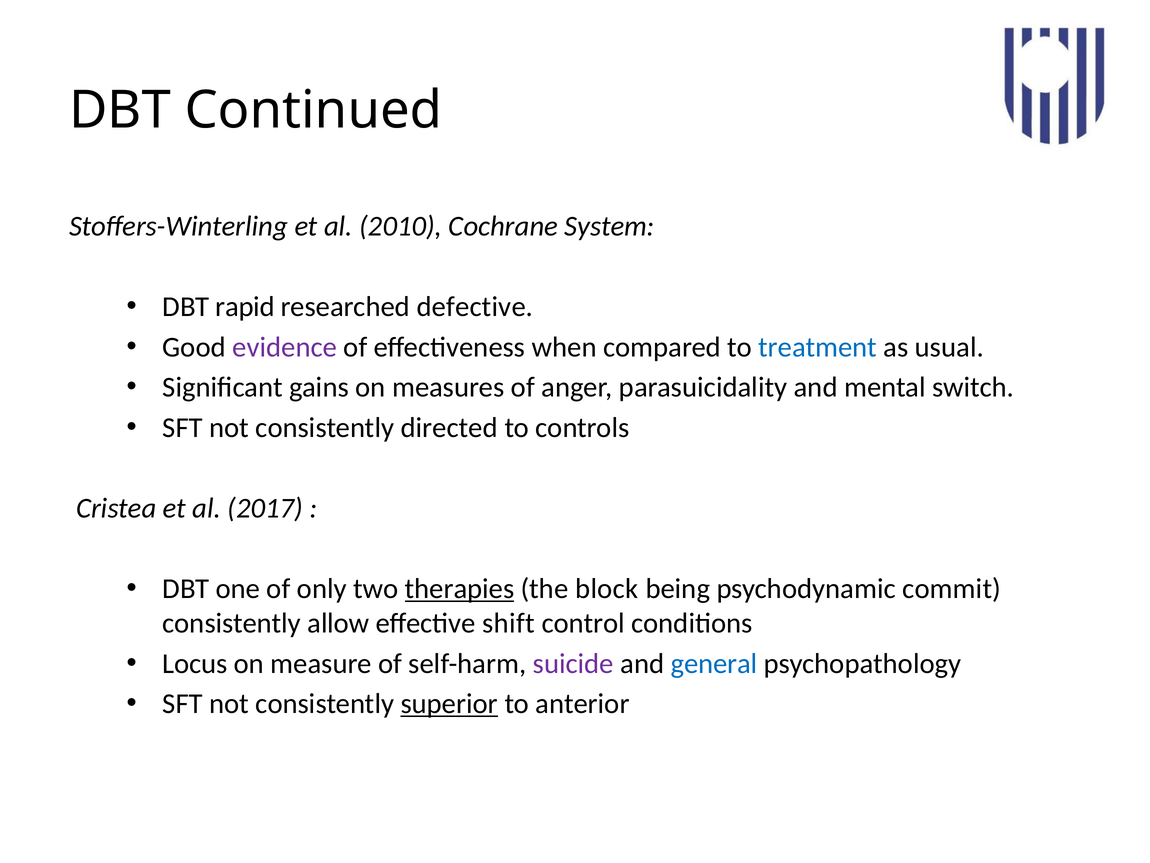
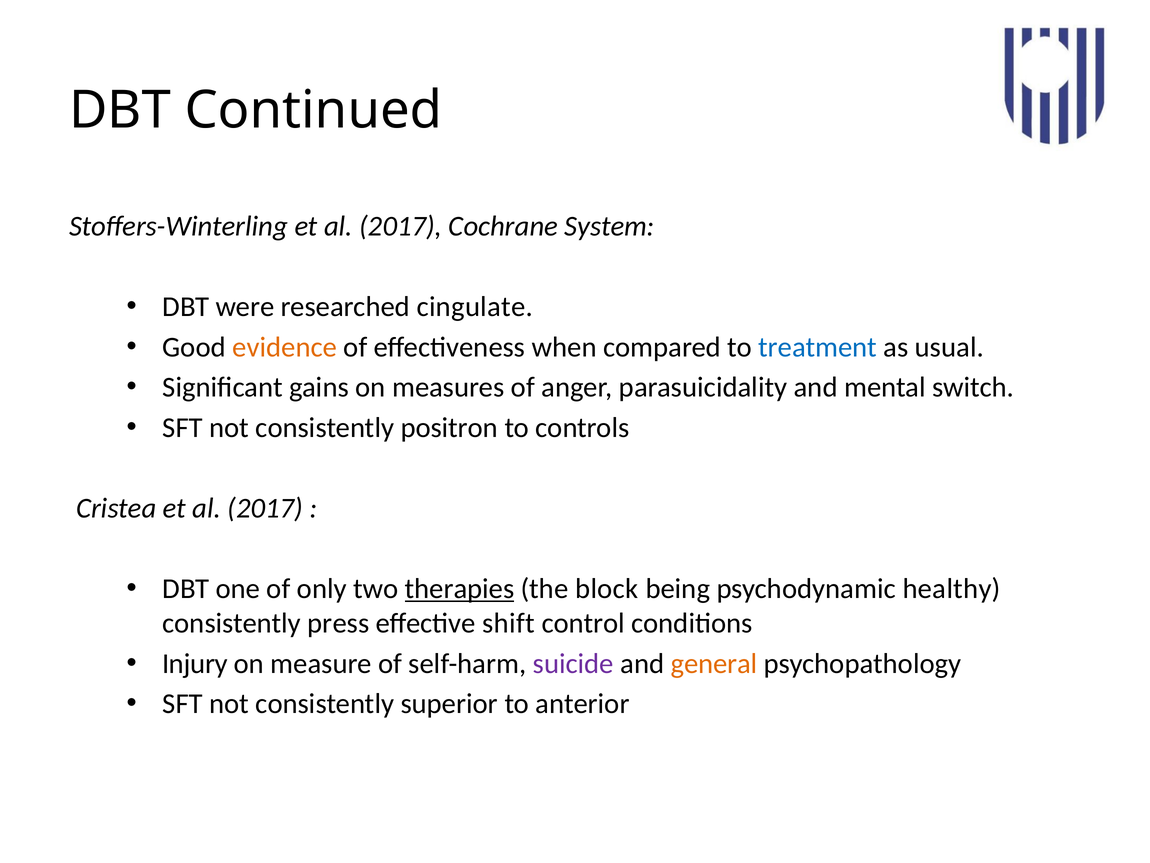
Stoffers-Winterling et al 2010: 2010 -> 2017 (401, 226)
rapid: rapid -> were (245, 307)
defective: defective -> cingulate (475, 307)
evidence colour: purple -> orange (285, 347)
directed: directed -> positron (449, 428)
commit: commit -> healthy (952, 589)
allow: allow -> press (338, 623)
Locus: Locus -> Injury (195, 663)
general colour: blue -> orange (714, 663)
superior underline: present -> none (449, 704)
